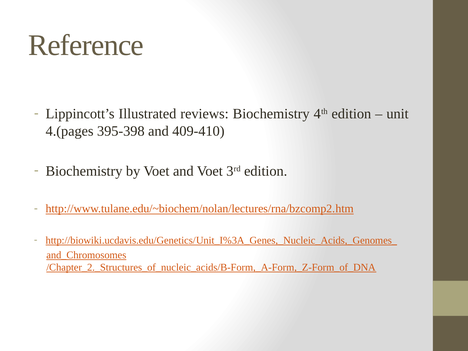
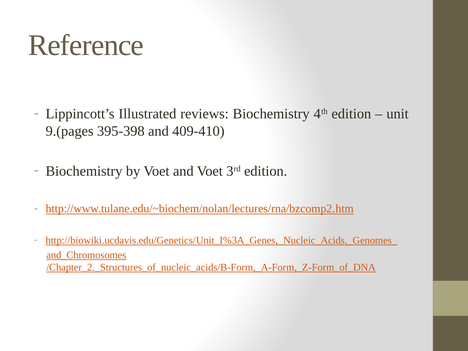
4.(pages: 4.(pages -> 9.(pages (70, 131)
